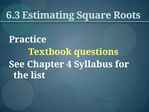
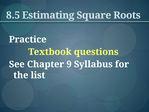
6.3: 6.3 -> 8.5 (13, 15)
4: 4 -> 9 (69, 64)
